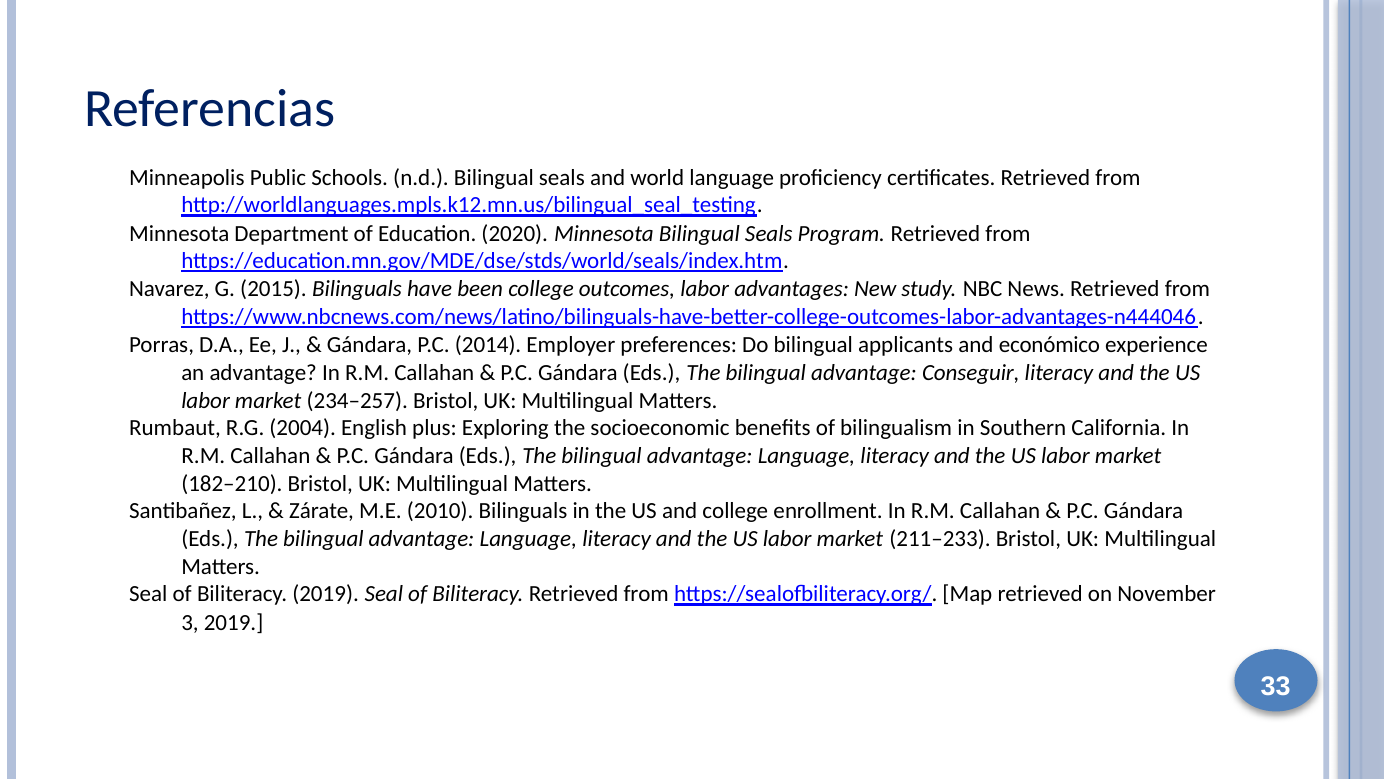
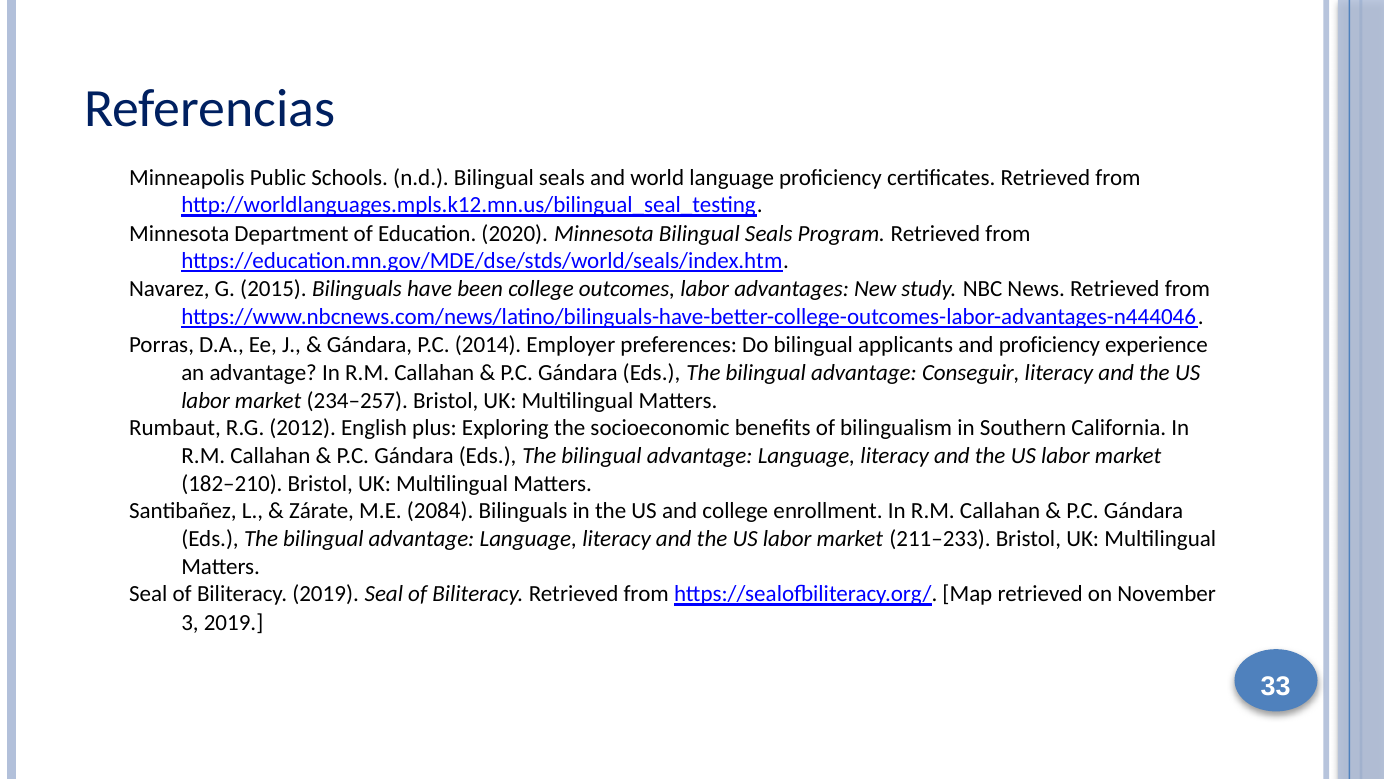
and económico: económico -> proficiency (1049, 345)
2004: 2004 -> 2012 (303, 428)
2010: 2010 -> 2084 (440, 511)
